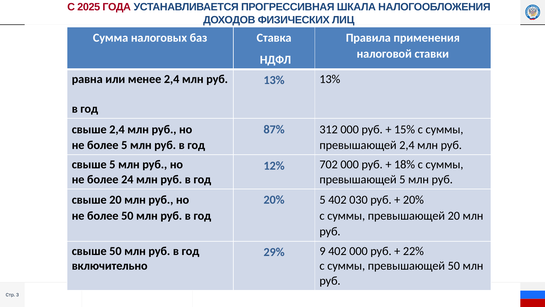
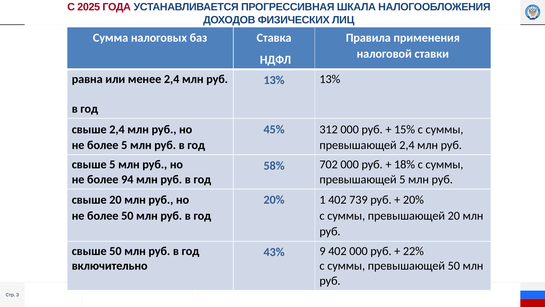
87%: 87% -> 45% (274, 129)
12%: 12% -> 58% (274, 165)
24: 24 -> 94 (127, 179)
20% 5: 5 -> 1 (323, 200)
030: 030 -> 739 (358, 200)
29%: 29% -> 43% (274, 252)
